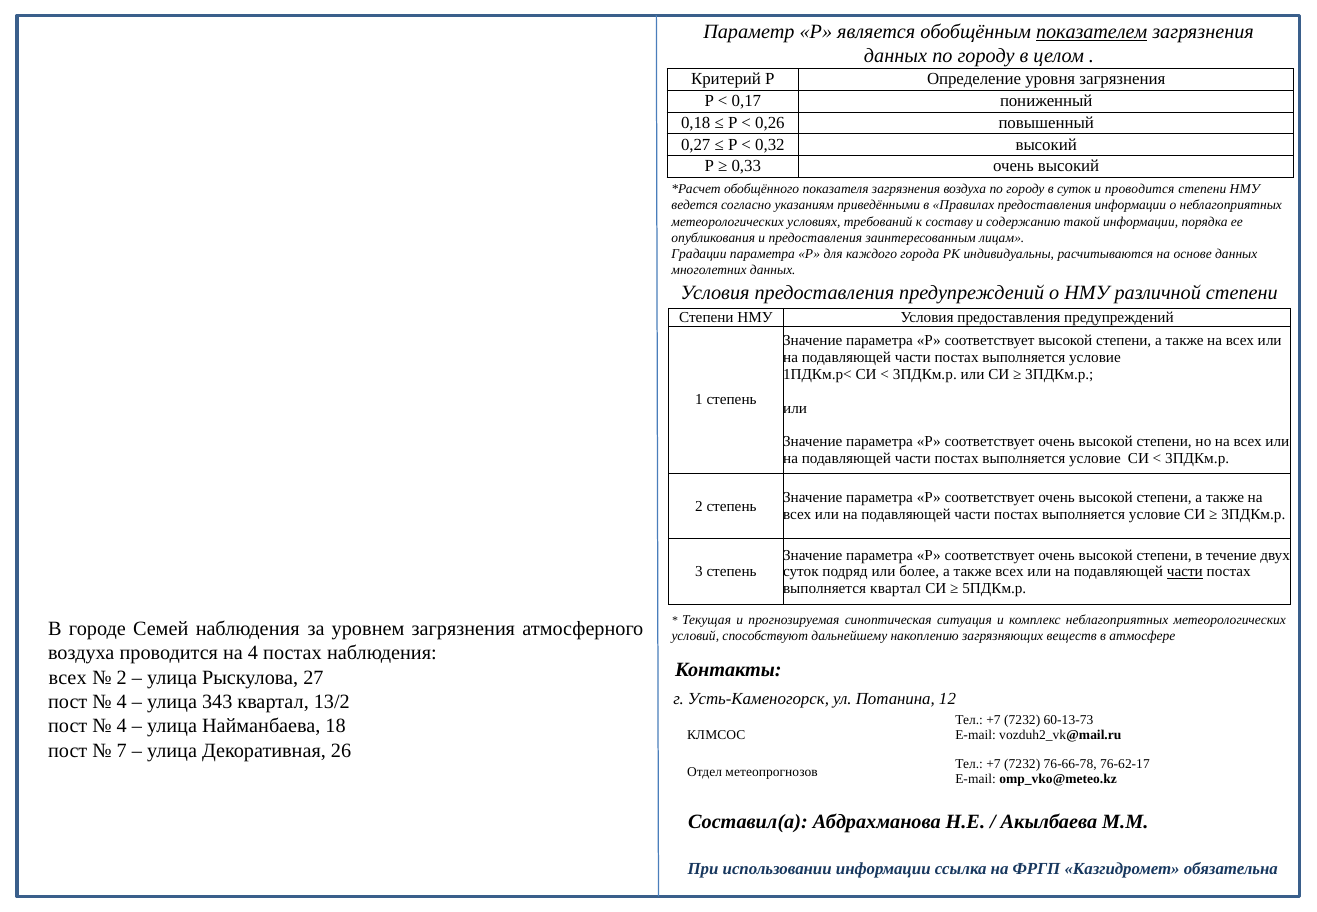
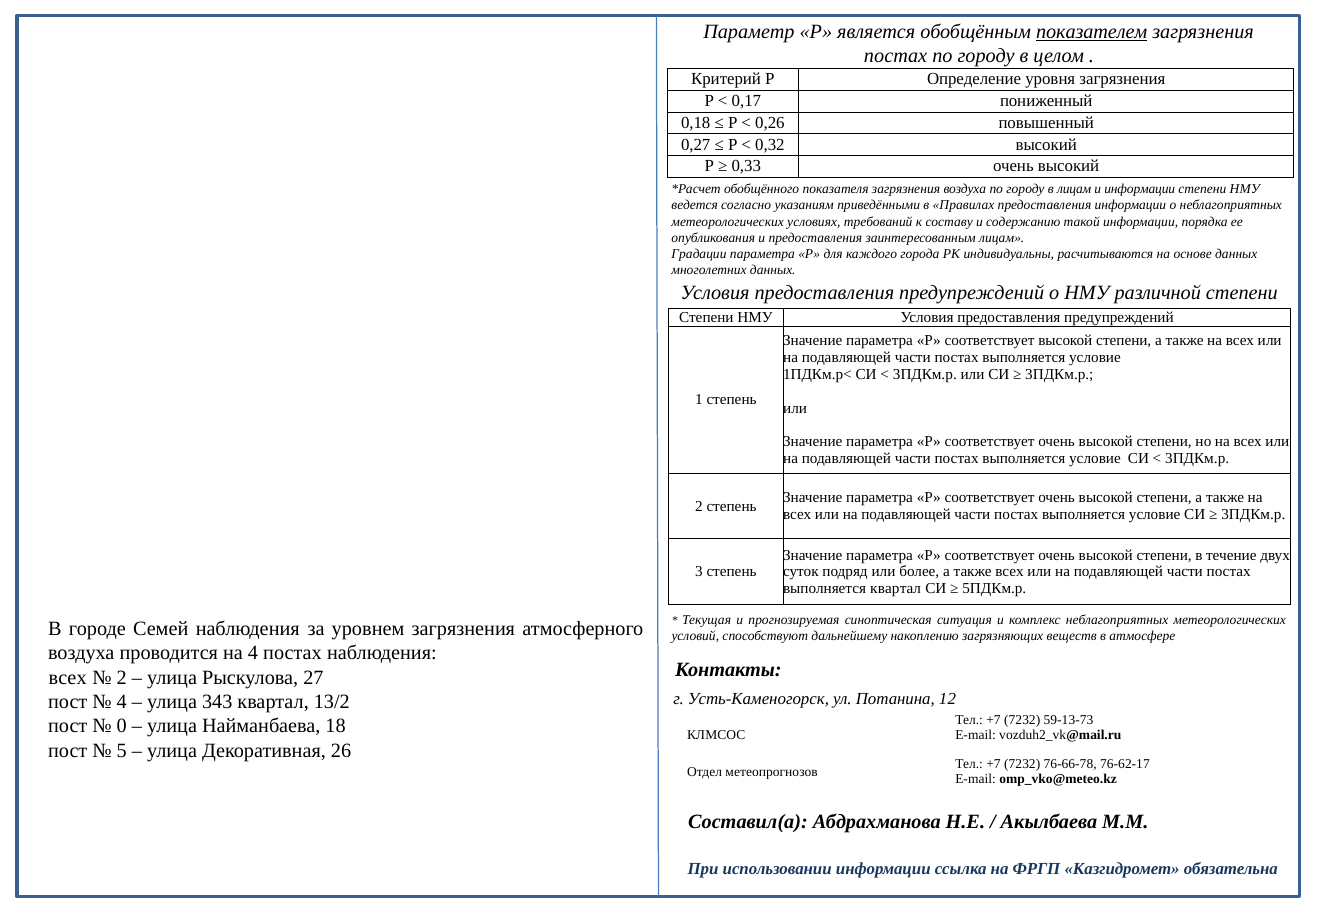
данных: данных -> постах (896, 56)
в суток: суток -> лицам (1074, 189)
и проводится: проводится -> информации (1140, 189)
части underline: present -> none (1185, 572)
60-13-73: 60-13-73 -> 59-13-73 (1069, 719)
4: 4 -> 0 (122, 726)
7: 7 -> 5 (122, 750)
